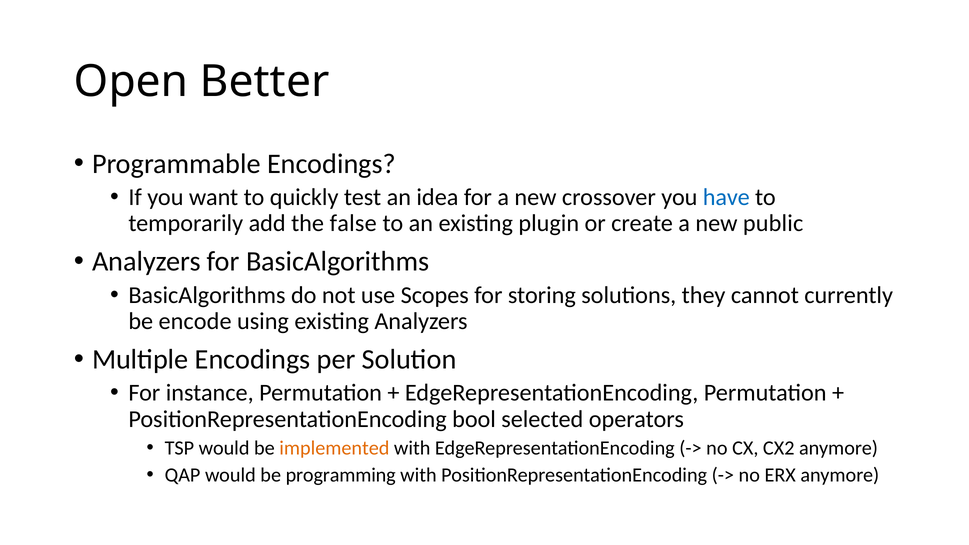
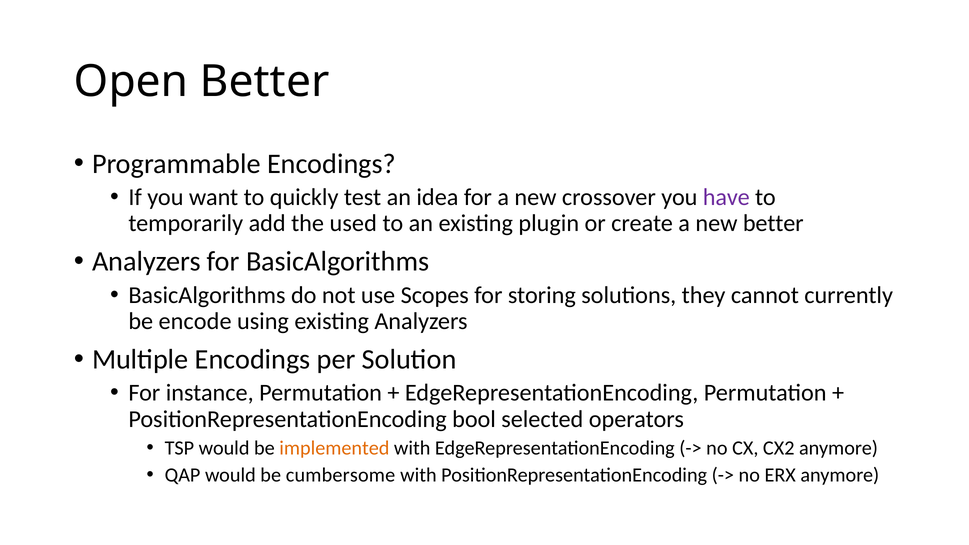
have colour: blue -> purple (726, 197)
false: false -> used (353, 223)
new public: public -> better (773, 223)
programming: programming -> cumbersome (341, 475)
